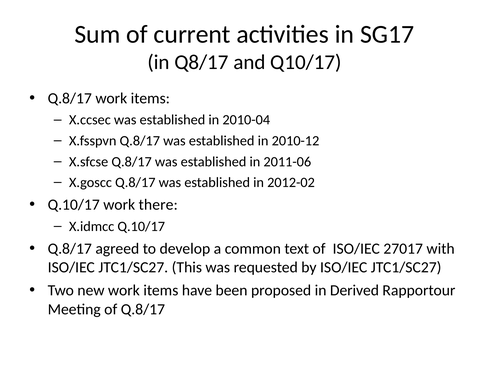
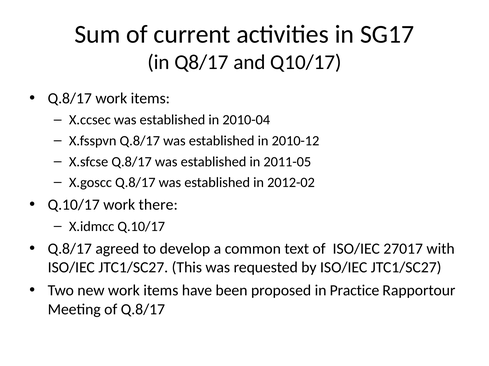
2011-06: 2011-06 -> 2011-05 (287, 162)
Derived: Derived -> Practice (355, 291)
